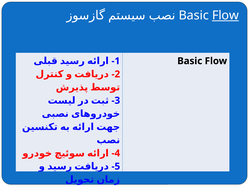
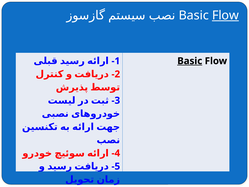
Basic underline: none -> present (190, 61)
